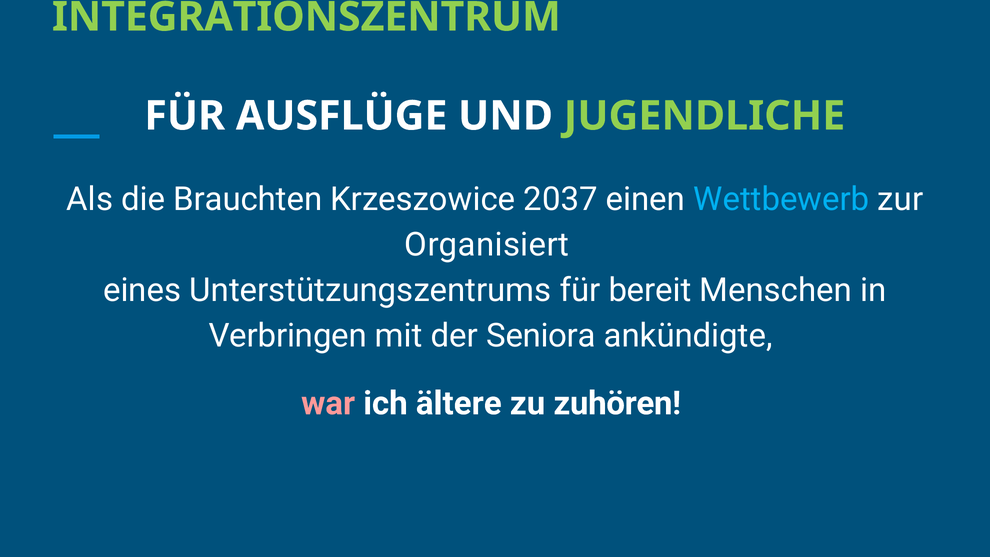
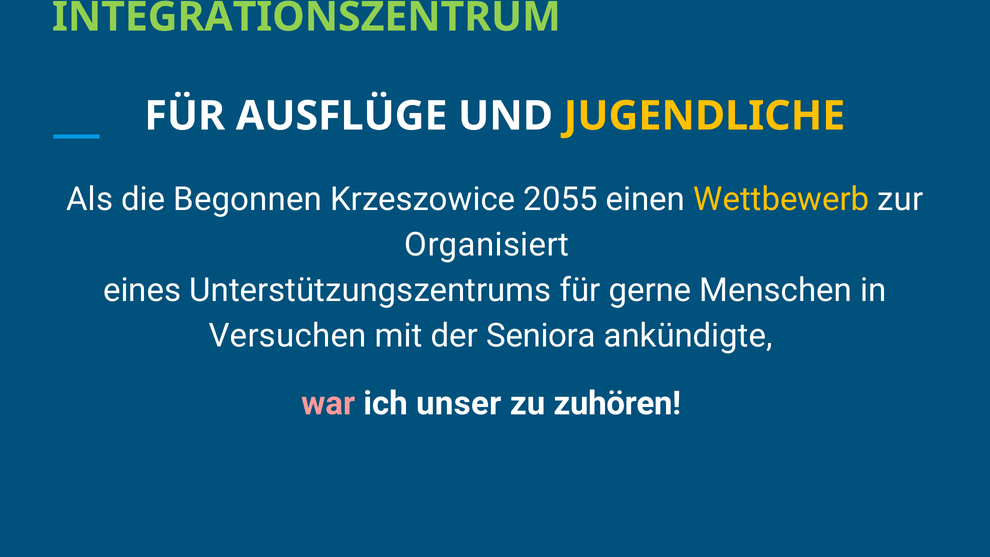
JUGENDLICHE colour: light green -> yellow (704, 116)
Brauchten: Brauchten -> Begonnen (248, 199)
2037: 2037 -> 2055 (561, 199)
Wettbewerb colour: light blue -> yellow (781, 199)
bereit: bereit -> gerne (650, 290)
Verbringen: Verbringen -> Versuchen (288, 336)
ältere: ältere -> unser (459, 403)
